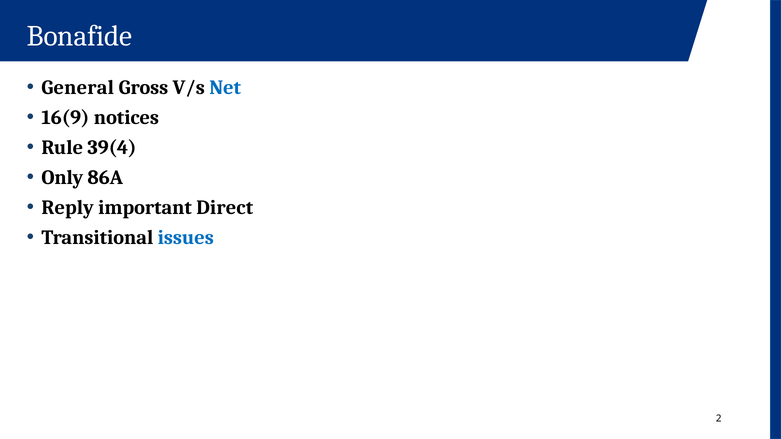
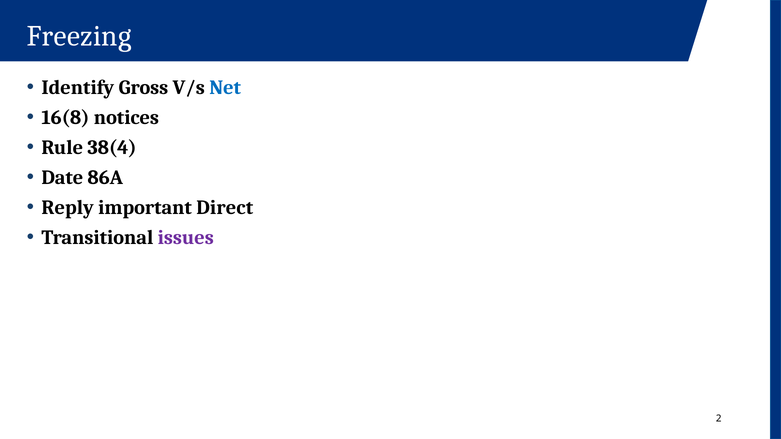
Bonafide: Bonafide -> Freezing (79, 36)
General: General -> Identify (78, 88)
16(9: 16(9 -> 16(8 (65, 118)
39(4: 39(4 -> 38(4 (112, 148)
Only: Only -> Date (62, 178)
issues colour: blue -> purple (186, 238)
